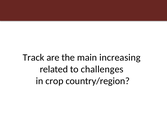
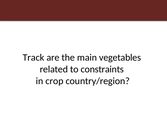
increasing: increasing -> vegetables (120, 58)
challenges: challenges -> constraints (102, 69)
